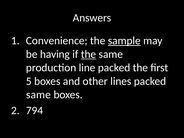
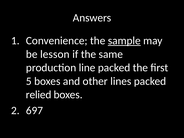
having: having -> lesson (55, 54)
the underline: present -> none (88, 54)
same: same -> relied (39, 95)
794: 794 -> 697 (35, 110)
